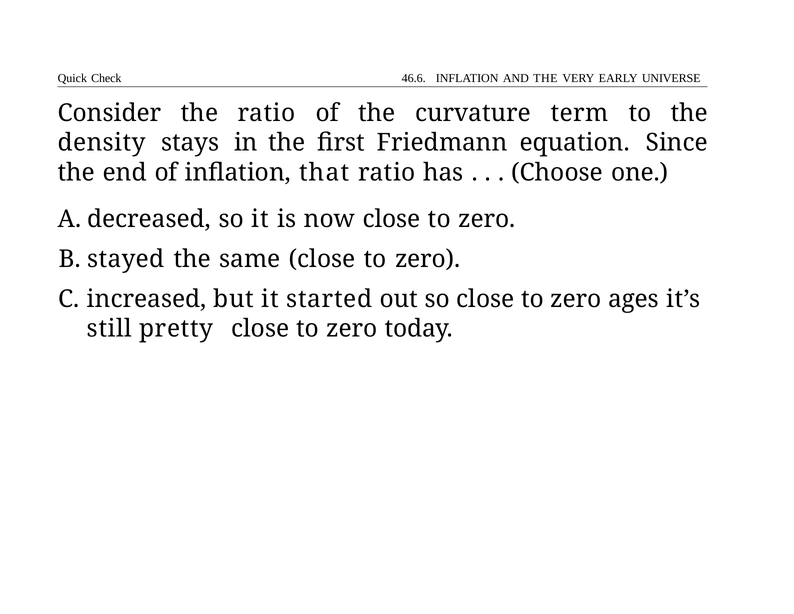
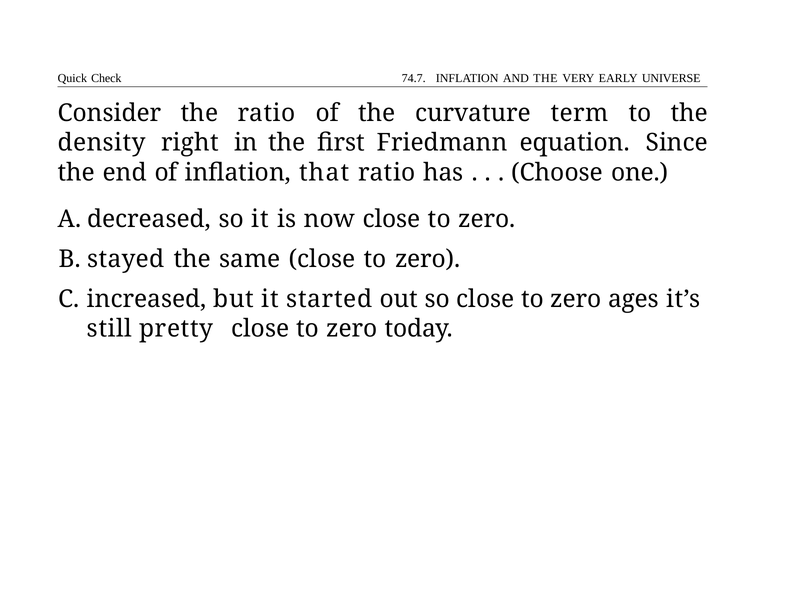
46.6: 46.6 -> 74.7 (414, 78)
stays: stays -> right (190, 143)
